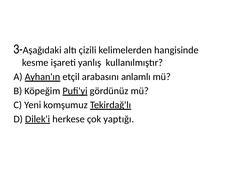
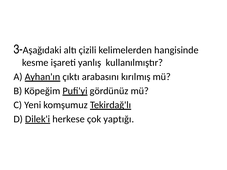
etçil: etçil -> çıktı (71, 77)
anlamlı: anlamlı -> kırılmış (136, 77)
